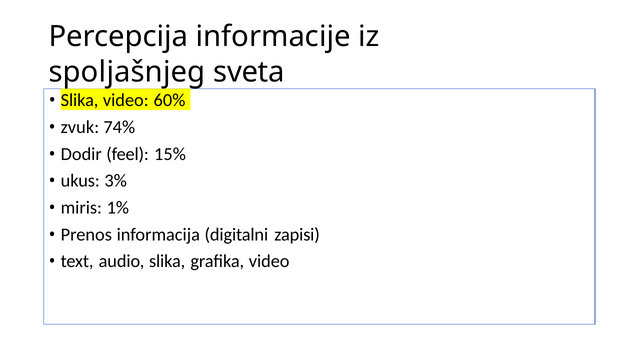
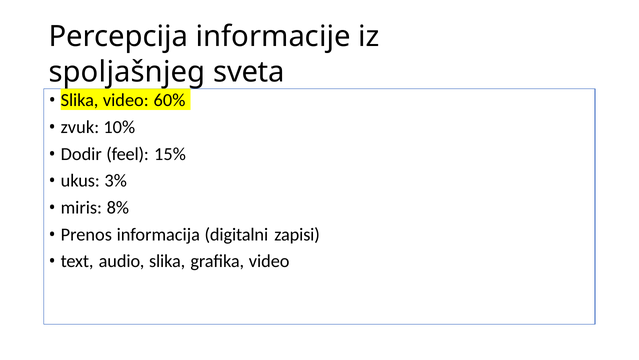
74%: 74% -> 10% (119, 127)
1%: 1% -> 8% (118, 208)
